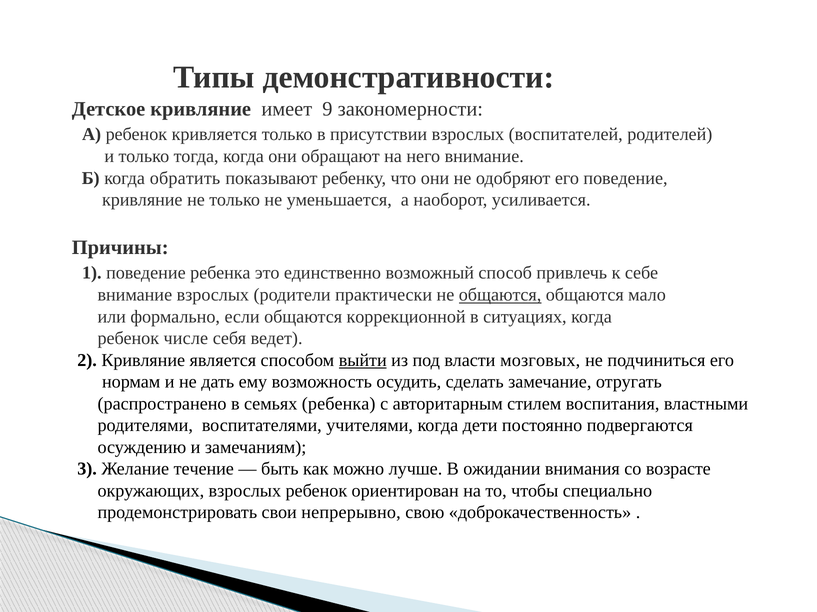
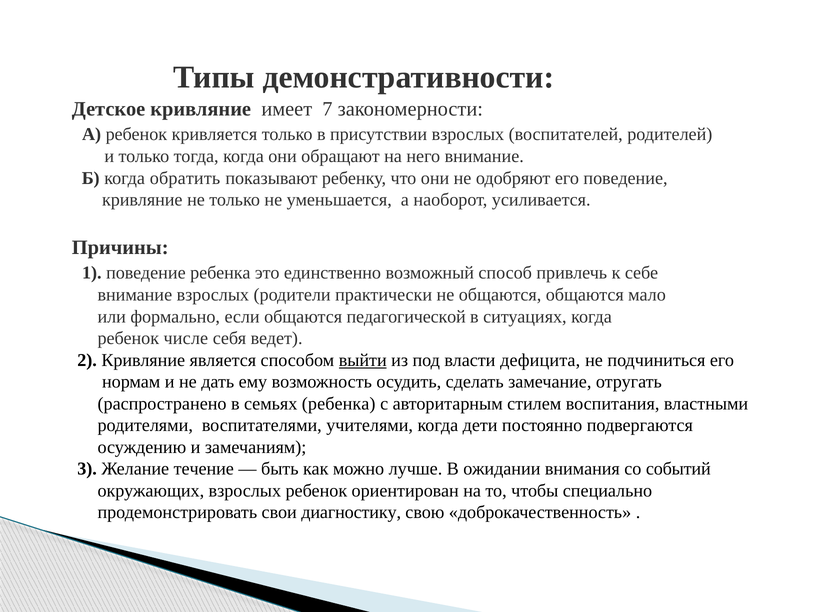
9: 9 -> 7 (327, 109)
общаются underline: present -> none (500, 295)
коррекционной: коррекционной -> педагогической (406, 317)
мозговых: мозговых -> дефицита (540, 361)
возрасте: возрасте -> событий (678, 470)
непрерывно: непрерывно -> диагностику (351, 513)
